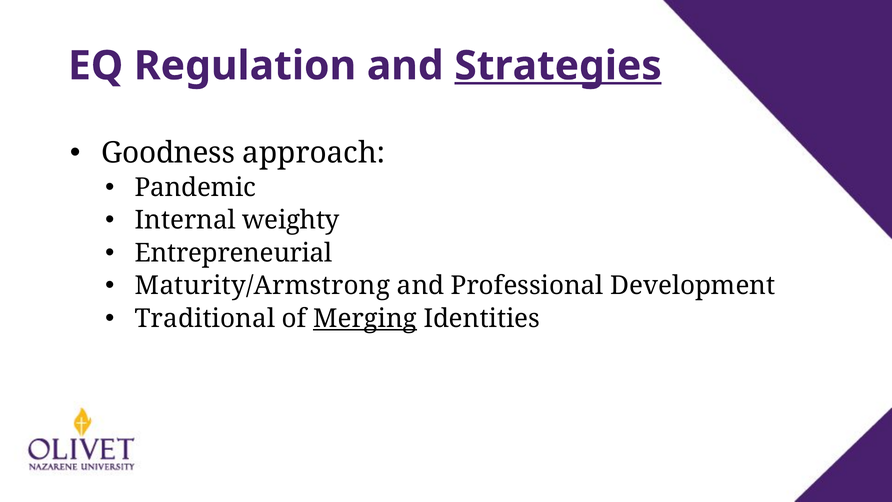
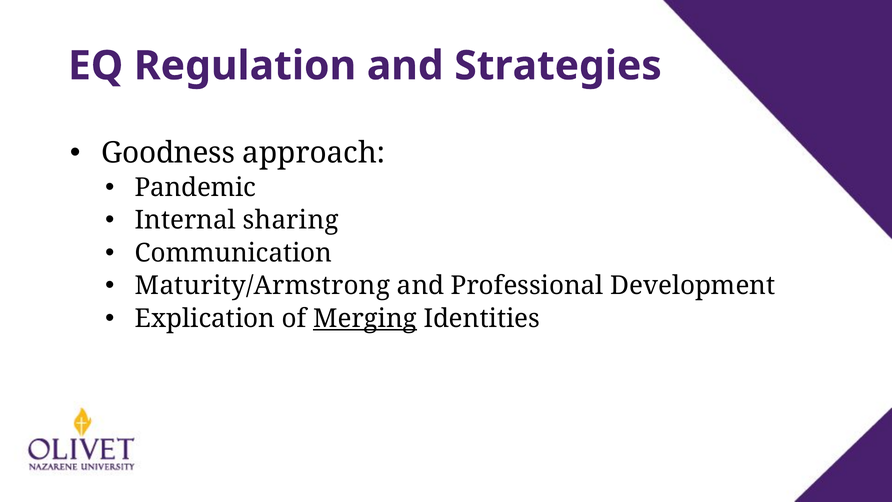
Strategies underline: present -> none (558, 66)
weighty: weighty -> sharing (291, 220)
Entrepreneurial: Entrepreneurial -> Communication (234, 253)
Traditional: Traditional -> Explication (205, 318)
